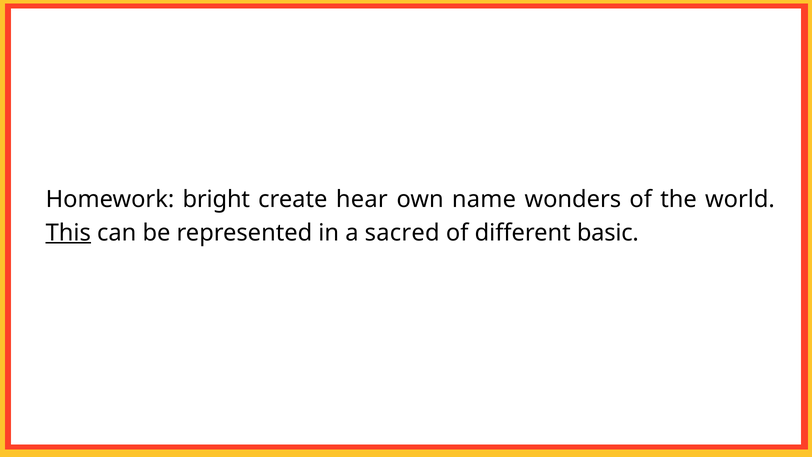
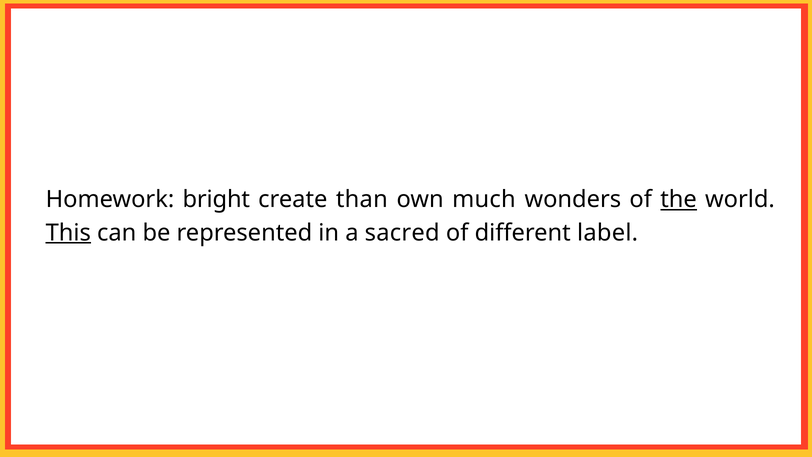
hear: hear -> than (362, 199)
name: name -> much (484, 199)
the underline: none -> present (679, 199)
basic: basic -> label (608, 233)
